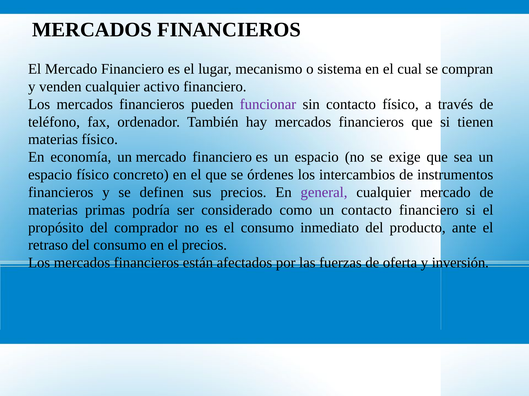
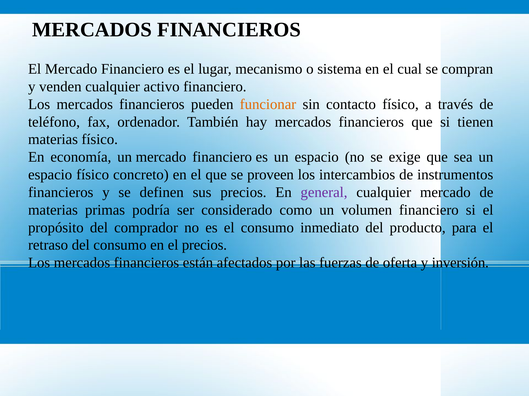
funcionar colour: purple -> orange (268, 104)
órdenes: órdenes -> proveen (271, 175)
un contacto: contacto -> volumen (367, 210)
ante: ante -> para (464, 228)
